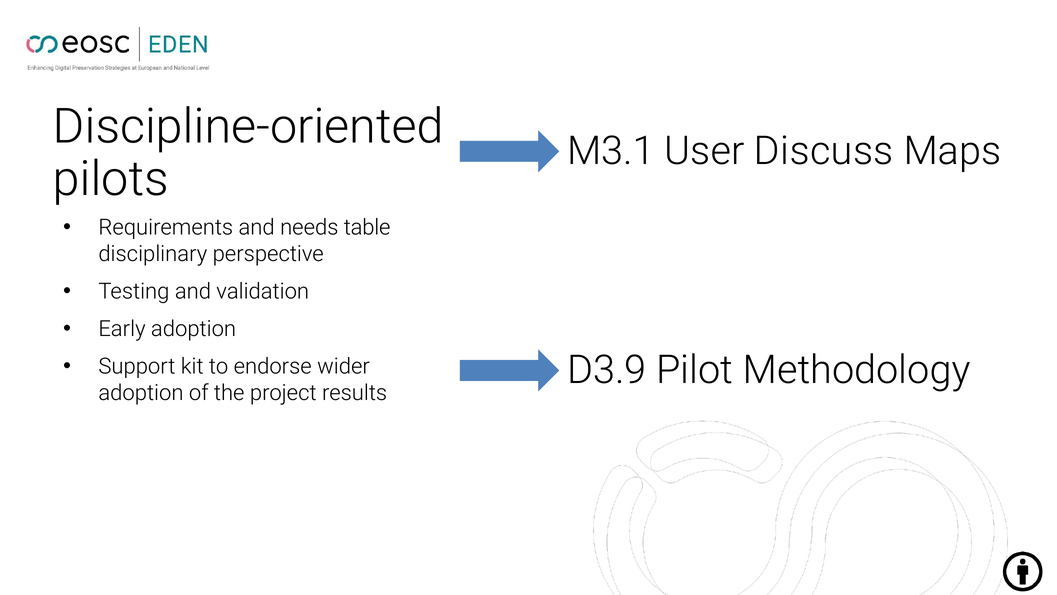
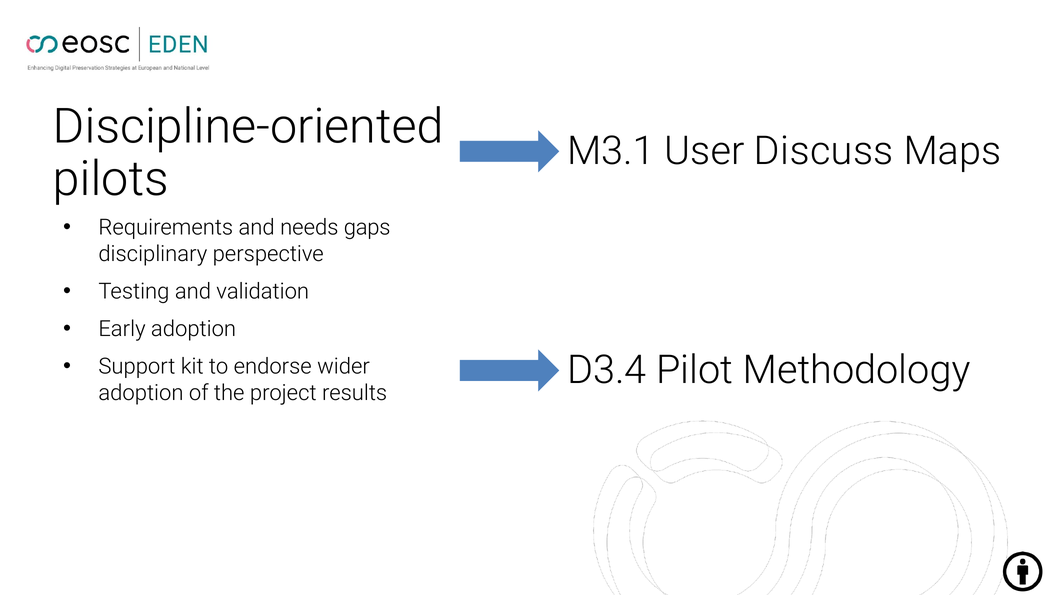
table: table -> gaps (367, 227)
D3.9: D3.9 -> D3.4 (607, 370)
